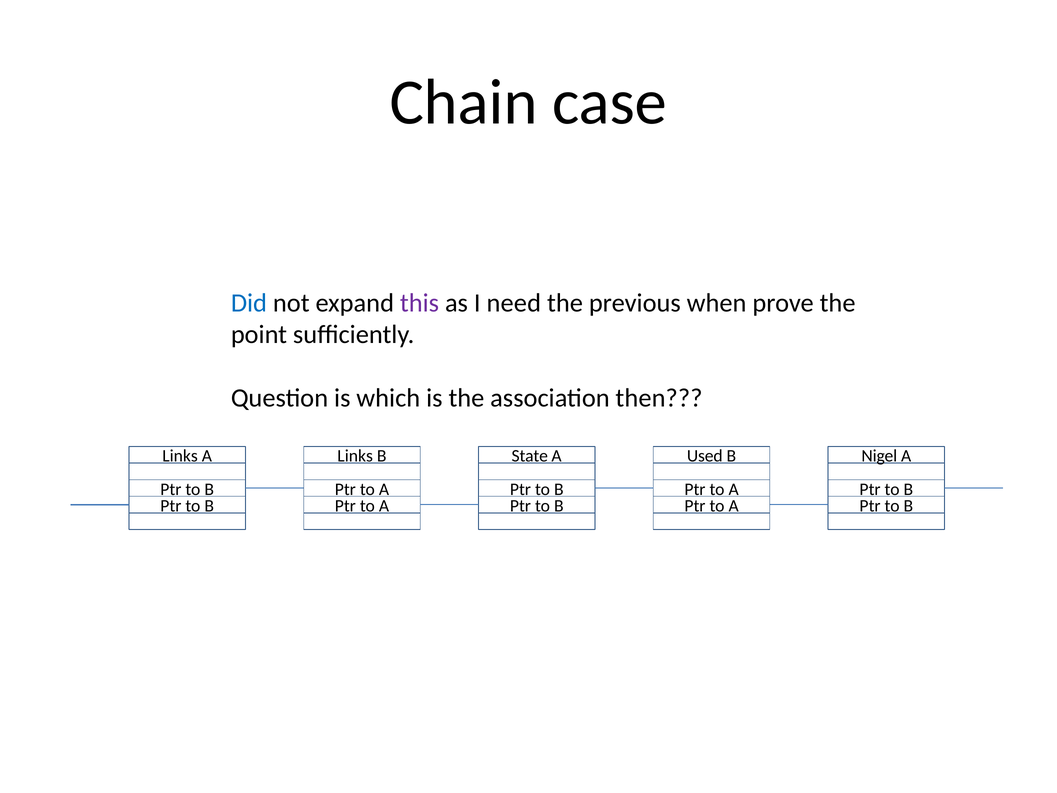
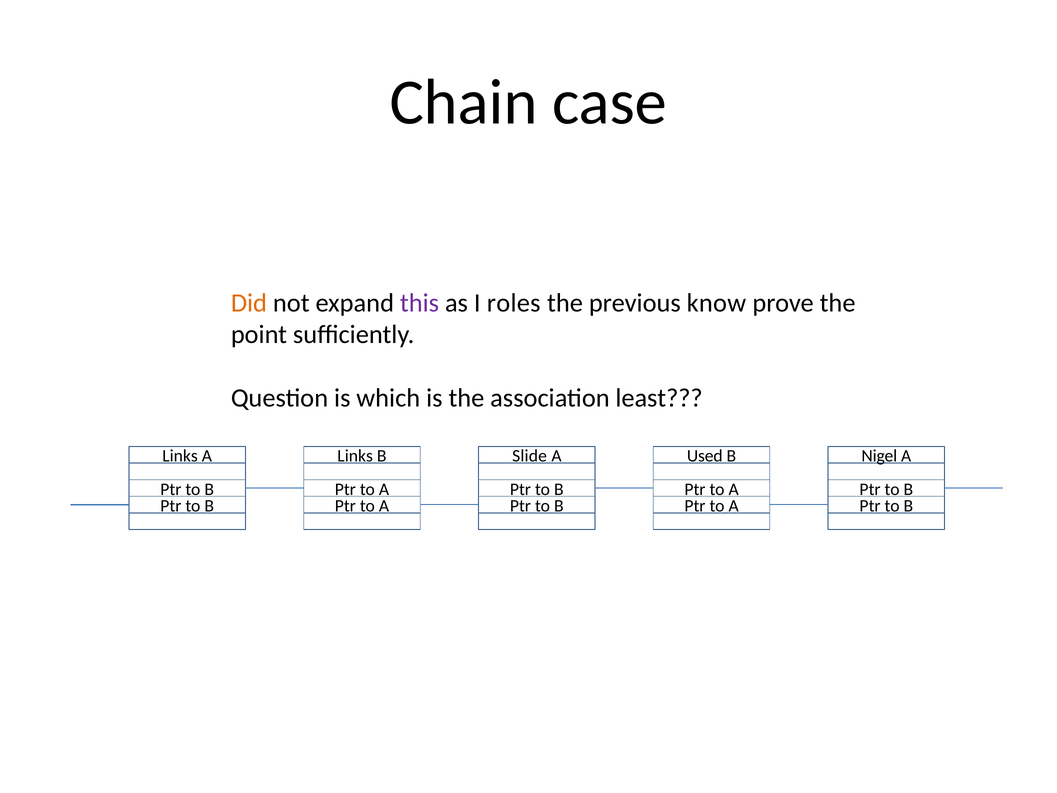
Did colour: blue -> orange (249, 303)
need: need -> roles (514, 303)
when: when -> know (716, 303)
then: then -> least (659, 398)
State: State -> Slide (530, 456)
